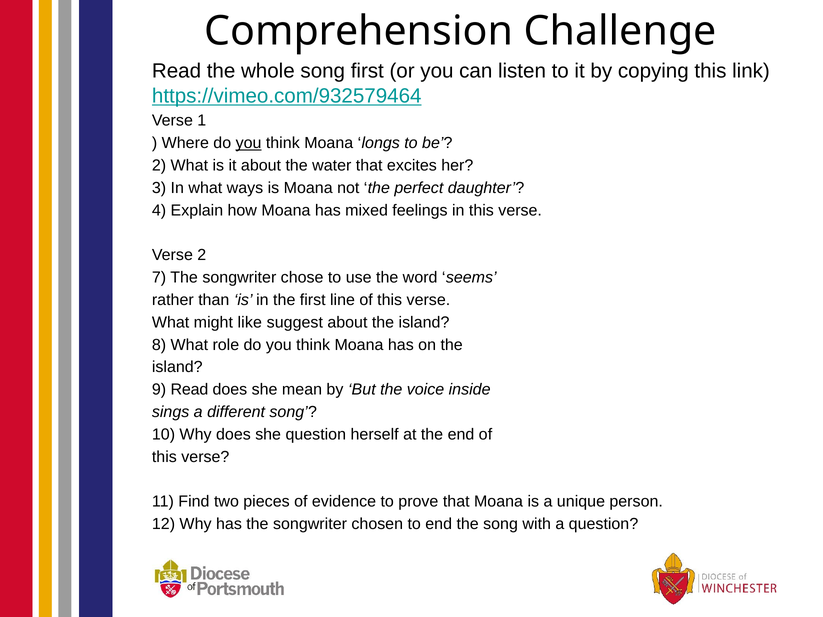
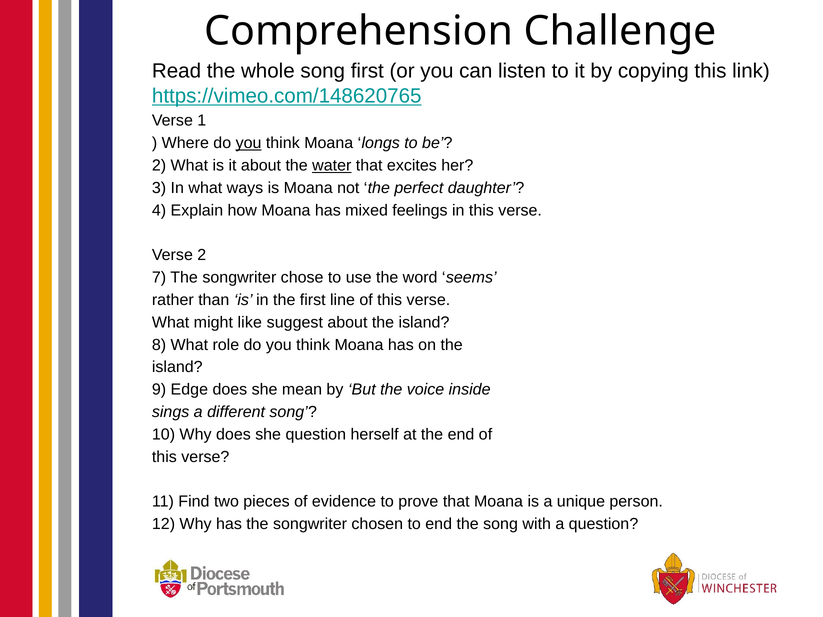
https://vimeo.com/932579464: https://vimeo.com/932579464 -> https://vimeo.com/148620765 (287, 96)
water underline: none -> present (332, 166)
9 Read: Read -> Edge (189, 390)
